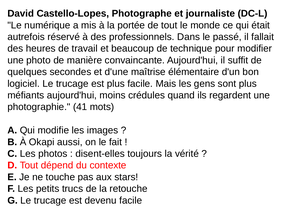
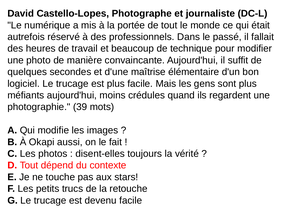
41: 41 -> 39 (80, 107)
